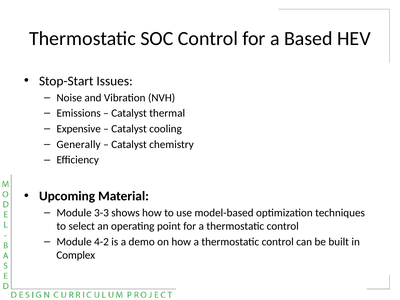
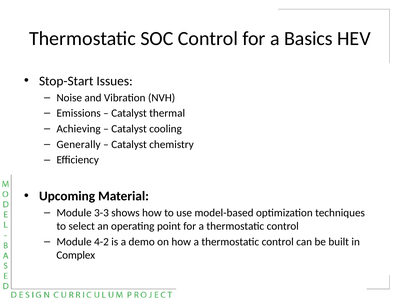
Based: Based -> Basics (308, 38)
Expensive: Expensive -> Achieving (79, 129)
